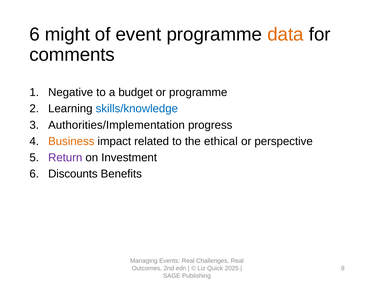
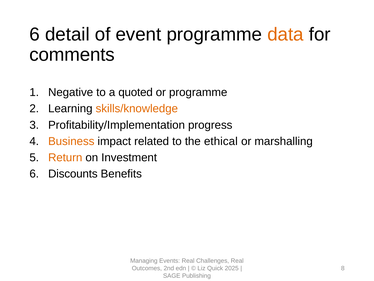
might: might -> detail (67, 34)
budget: budget -> quoted (136, 92)
skills/knowledge colour: blue -> orange (137, 108)
Authorities/Implementation: Authorities/Implementation -> Profitability/Implementation (117, 125)
perspective: perspective -> marshalling (284, 141)
Return colour: purple -> orange (65, 157)
